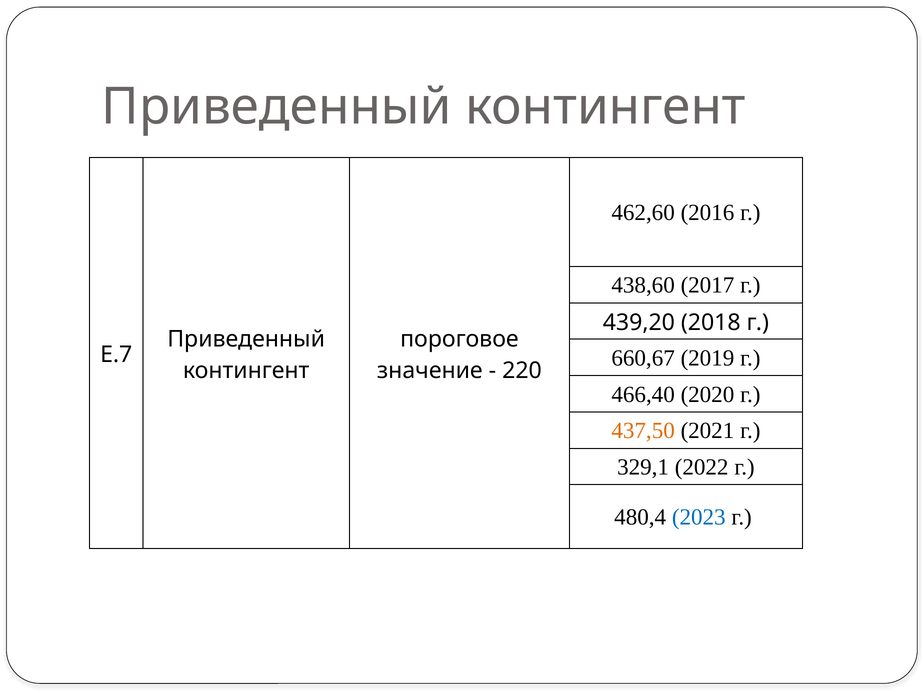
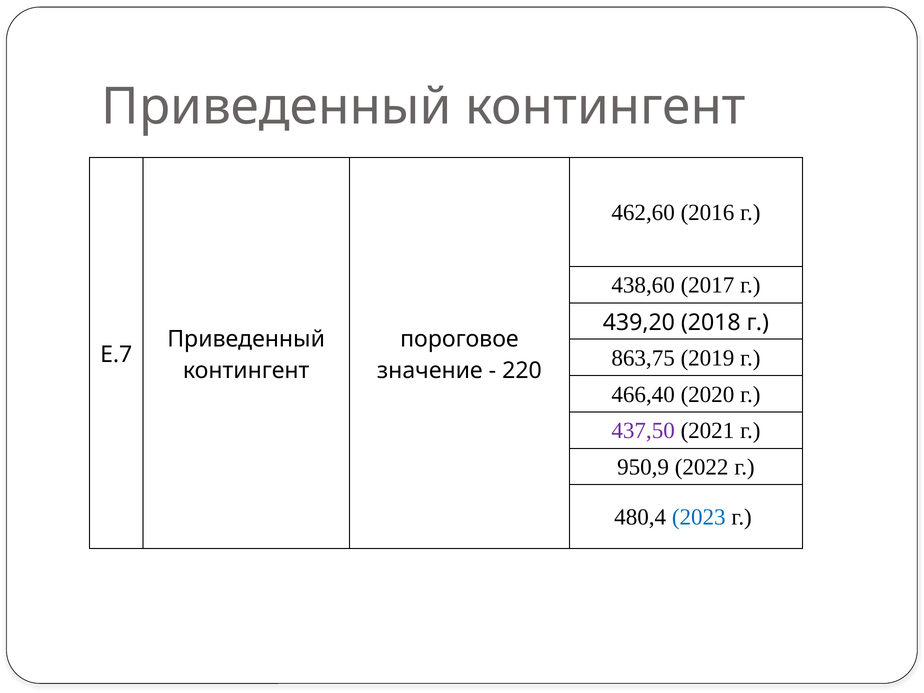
660,67: 660,67 -> 863,75 (643, 358)
437,50 colour: orange -> purple (643, 431)
329,1: 329,1 -> 950,9 (643, 467)
